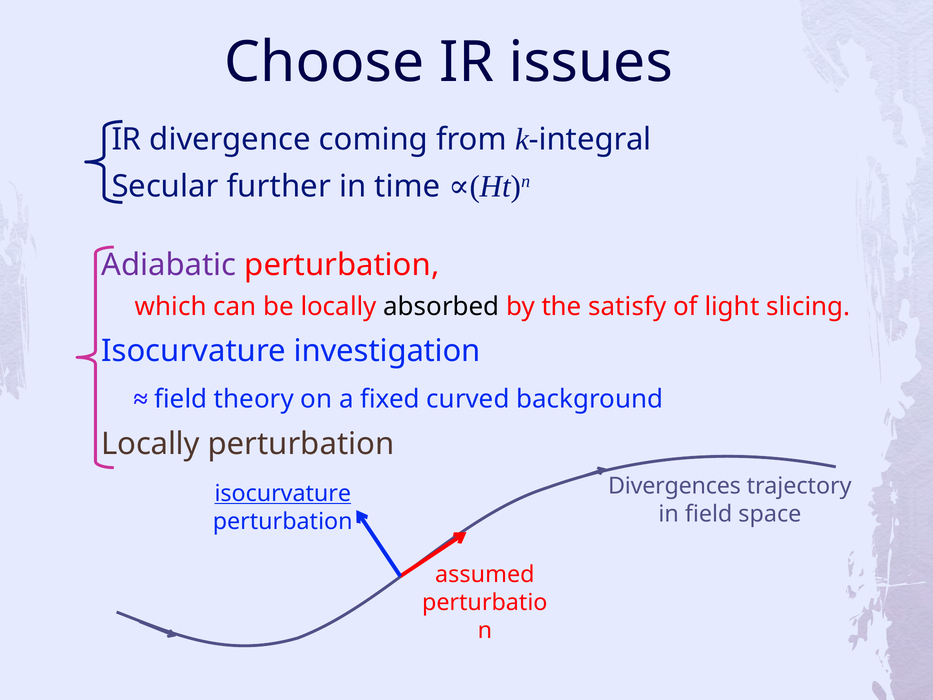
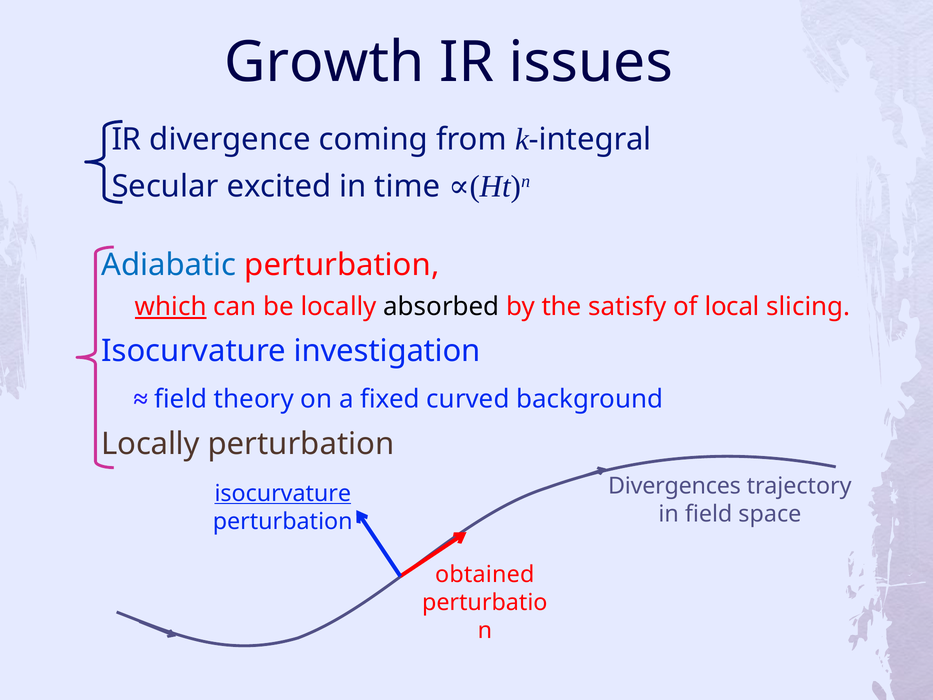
Choose: Choose -> Growth (324, 62)
further: further -> excited (279, 186)
Adiabatic colour: purple -> blue (169, 265)
which underline: none -> present (171, 307)
light: light -> local (732, 307)
assumed: assumed -> obtained (485, 574)
